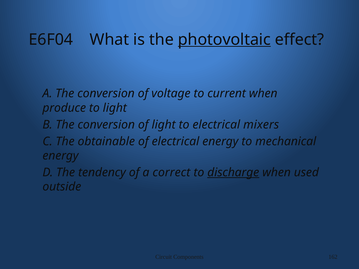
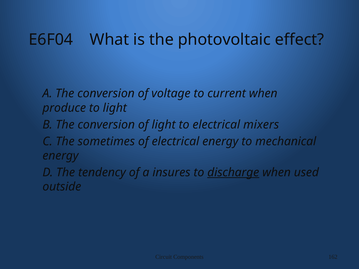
photovoltaic underline: present -> none (224, 40)
obtainable: obtainable -> sometimes (106, 141)
correct: correct -> insures (171, 173)
